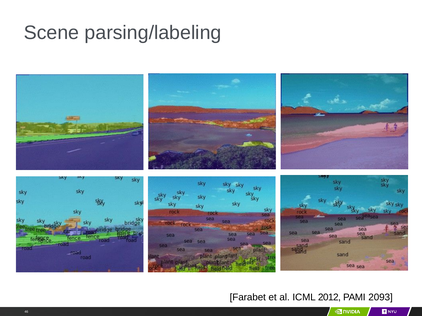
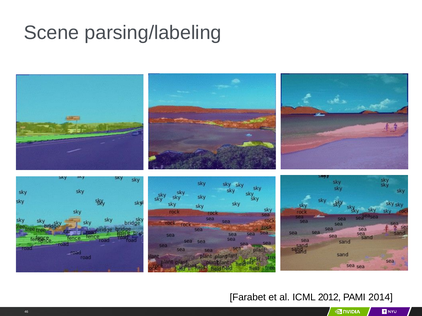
2093: 2093 -> 2014 (381, 298)
